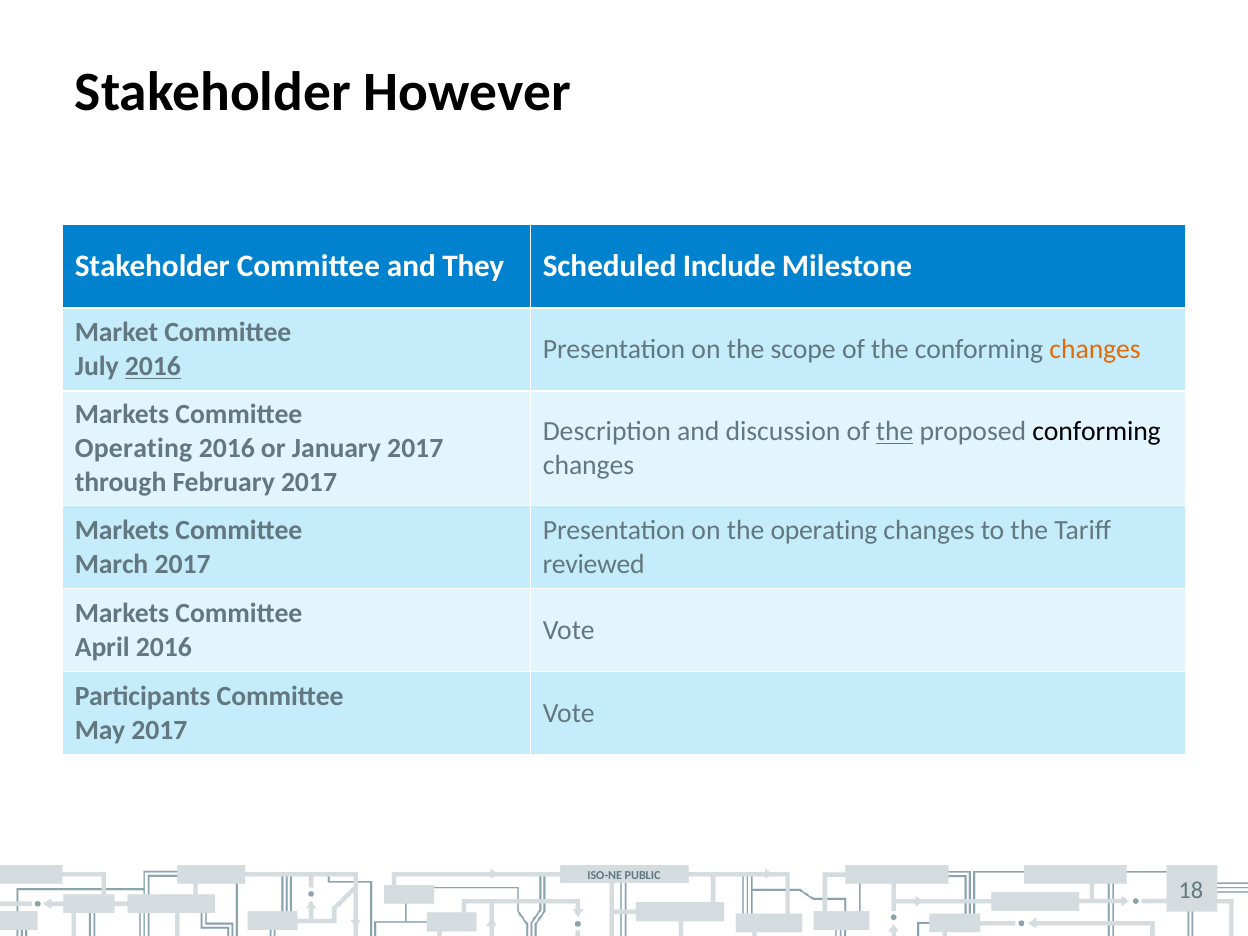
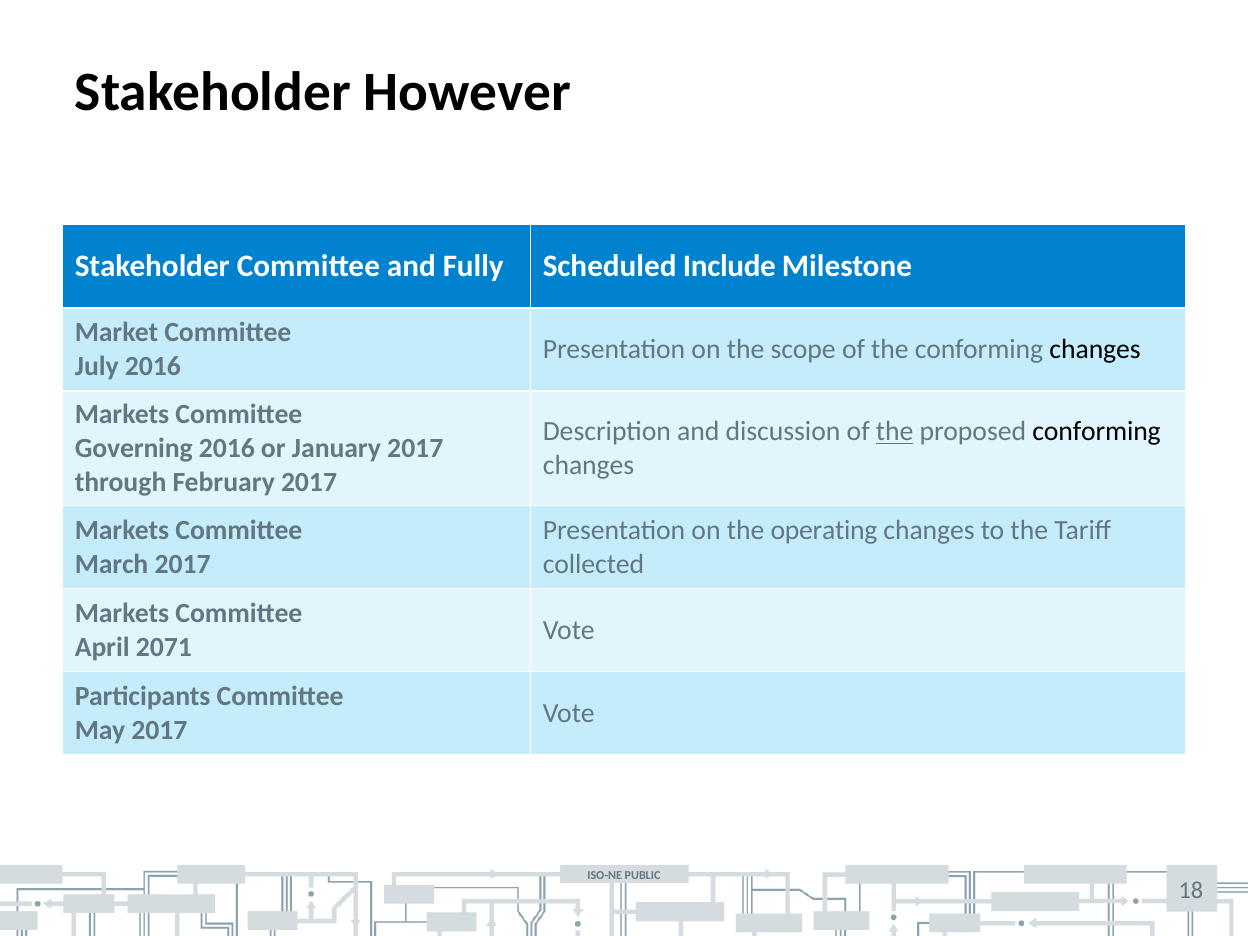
They: They -> Fully (473, 267)
changes colour: orange -> black (1095, 350)
2016 underline: present -> none (153, 367)
Operating: Operating -> Governing (134, 448)
reviewed: reviewed -> collected (594, 564)
April 2016: 2016 -> 2071 (164, 647)
